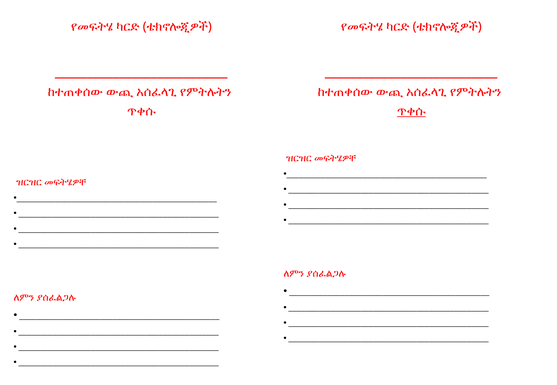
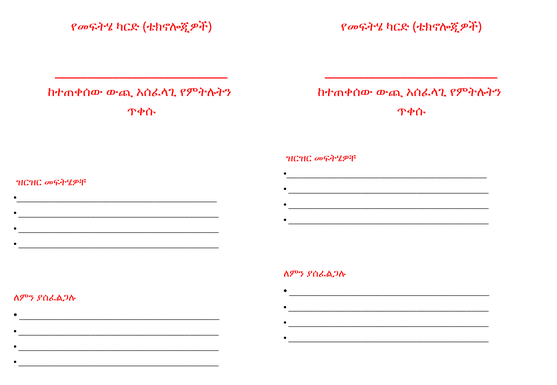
ጥቀሱ underline: present -> none (411, 111)
